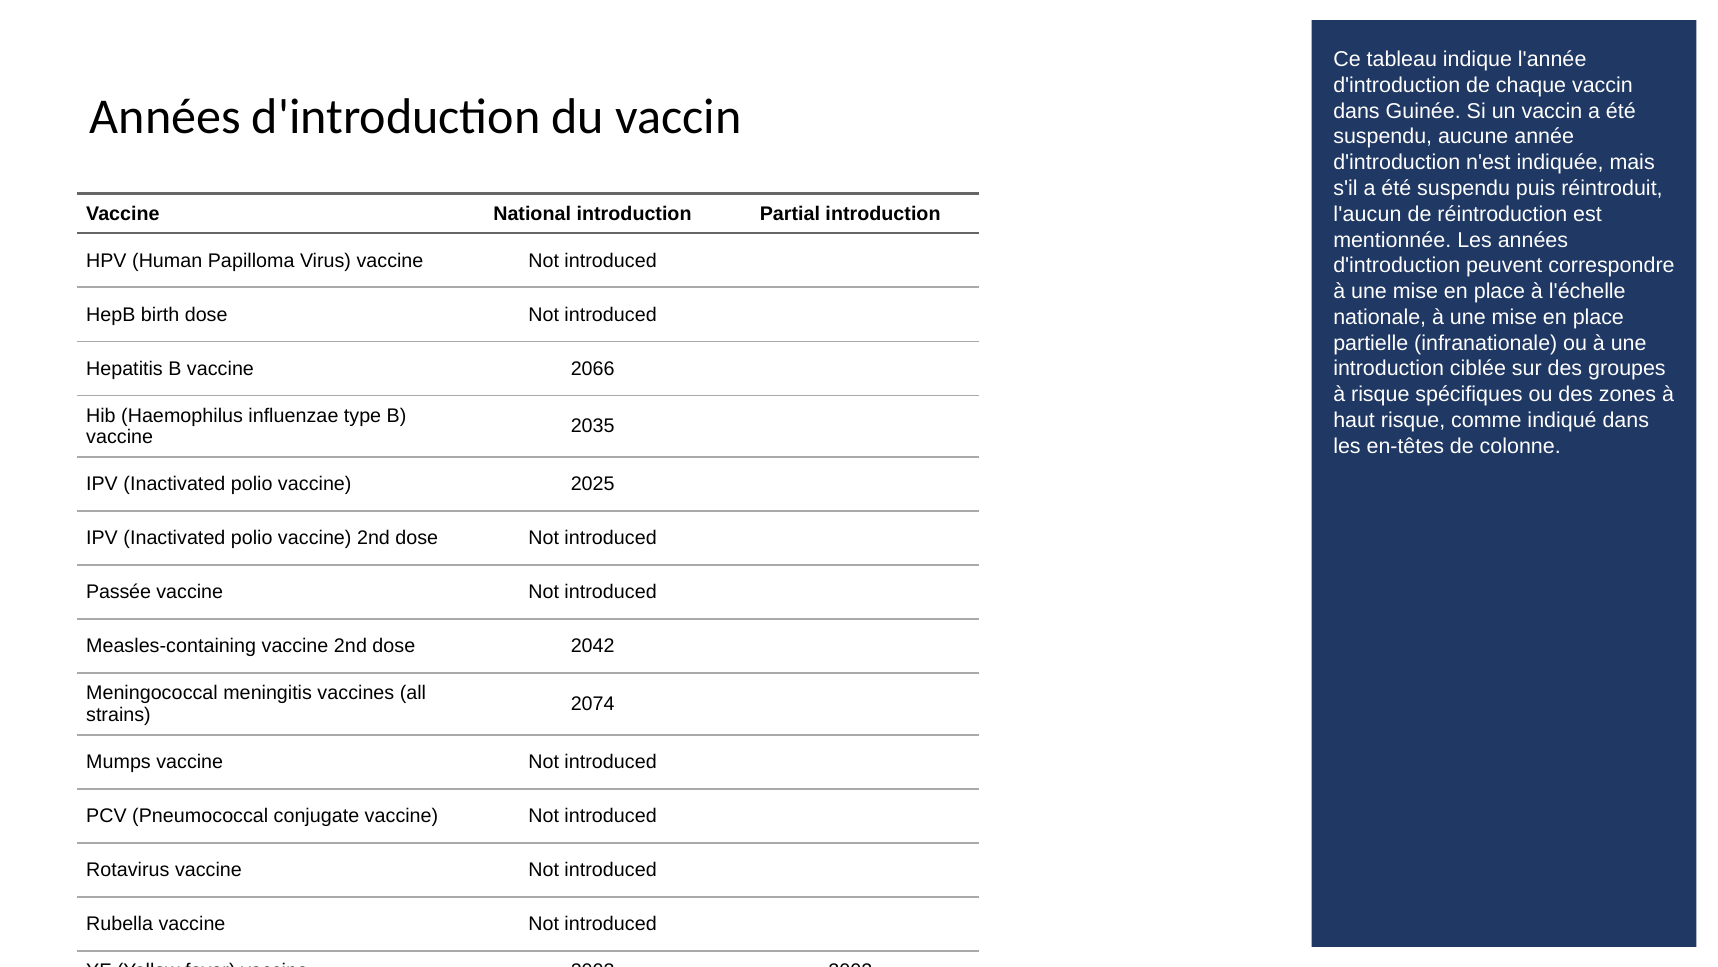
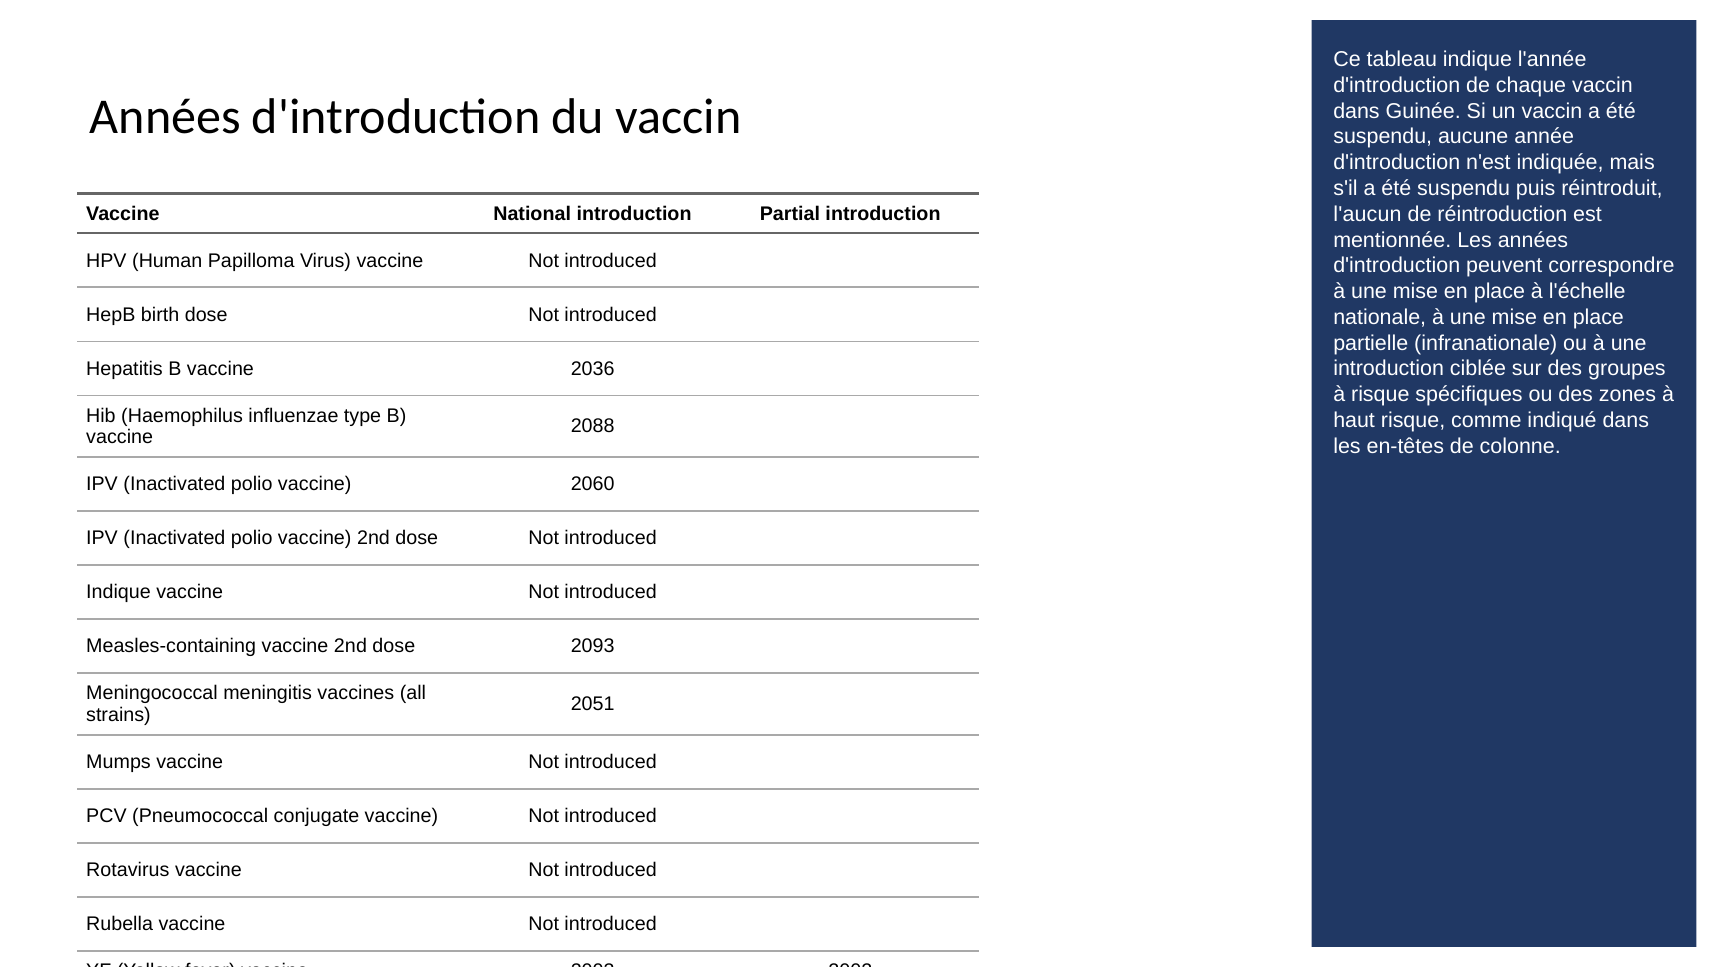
2066: 2066 -> 2036 (593, 368)
2035: 2035 -> 2088 (593, 426)
2025: 2025 -> 2060 (593, 484)
Passée: Passée -> Indique (119, 592)
2042: 2042 -> 2093 (593, 646)
2074: 2074 -> 2051 (593, 704)
